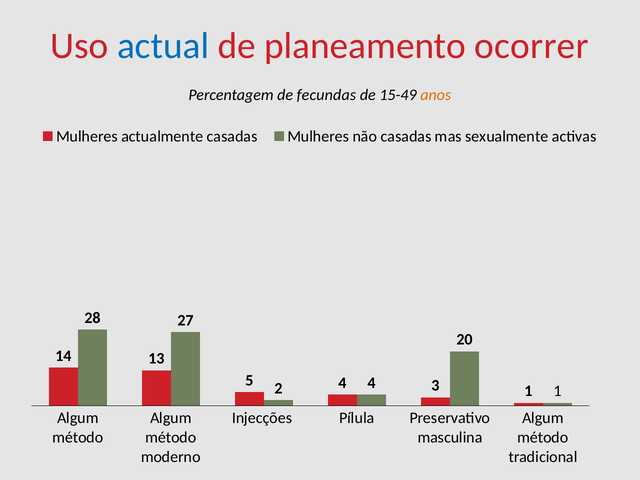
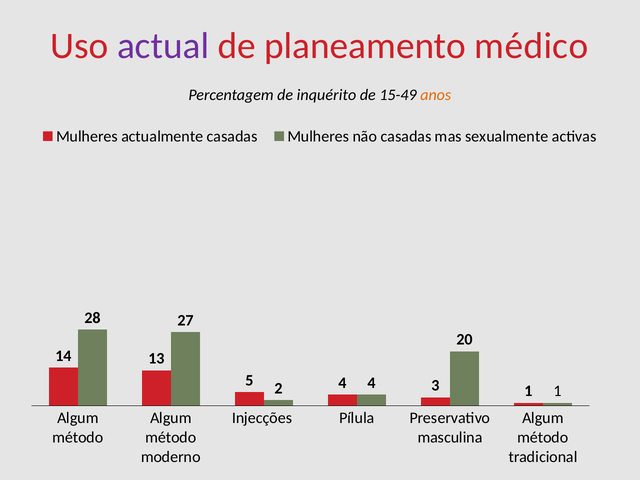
actual colour: blue -> purple (163, 46)
ocorrer: ocorrer -> médico (531, 46)
fecundas: fecundas -> inquérito (326, 95)
